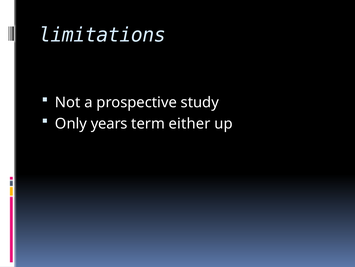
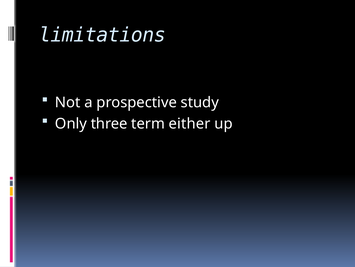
years: years -> three (109, 123)
